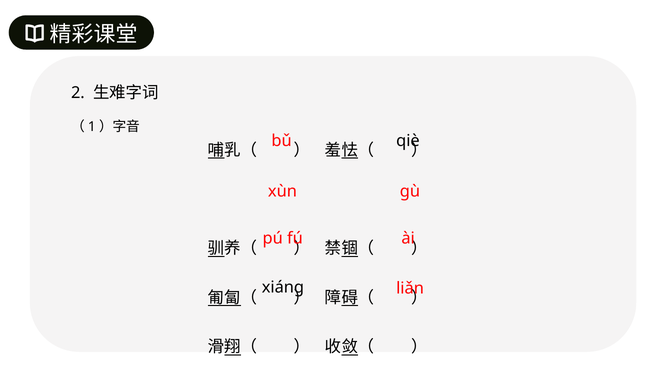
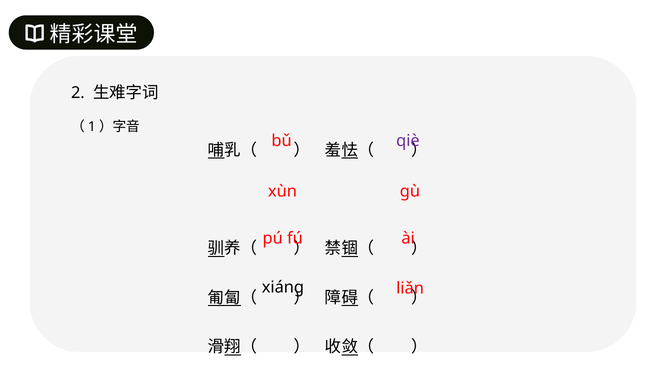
qiè colour: black -> purple (408, 141)
